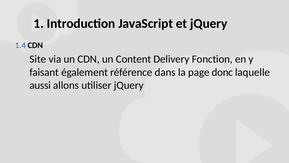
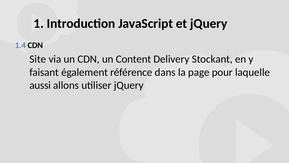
Fonction: Fonction -> Stockant (212, 59)
donc: donc -> pour (222, 72)
